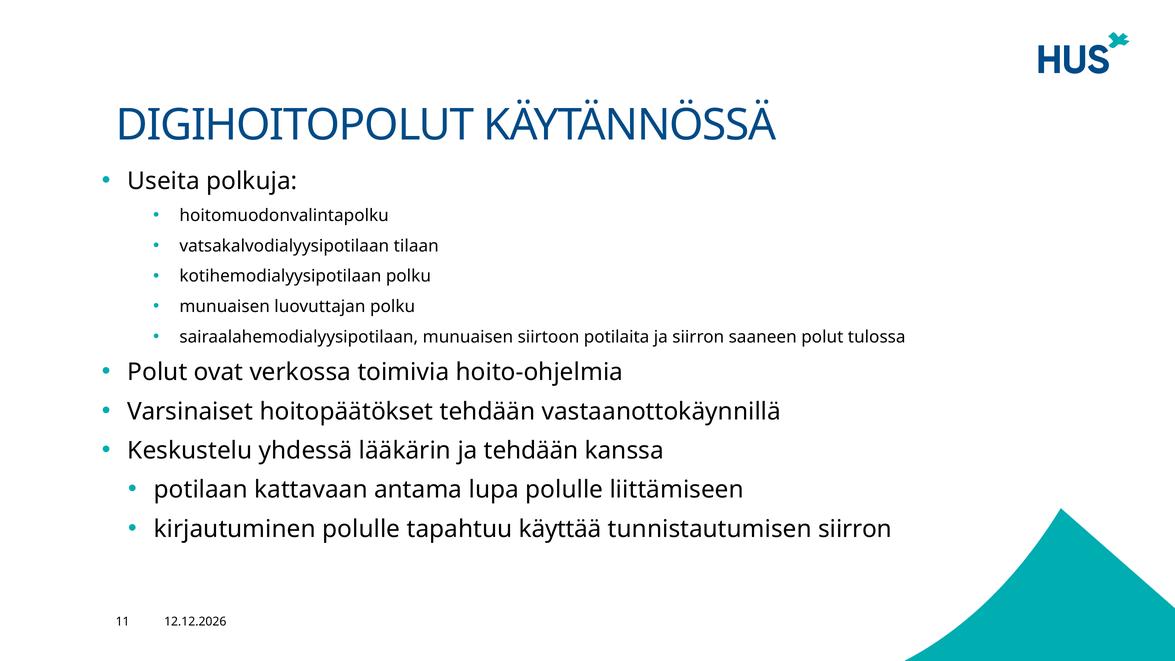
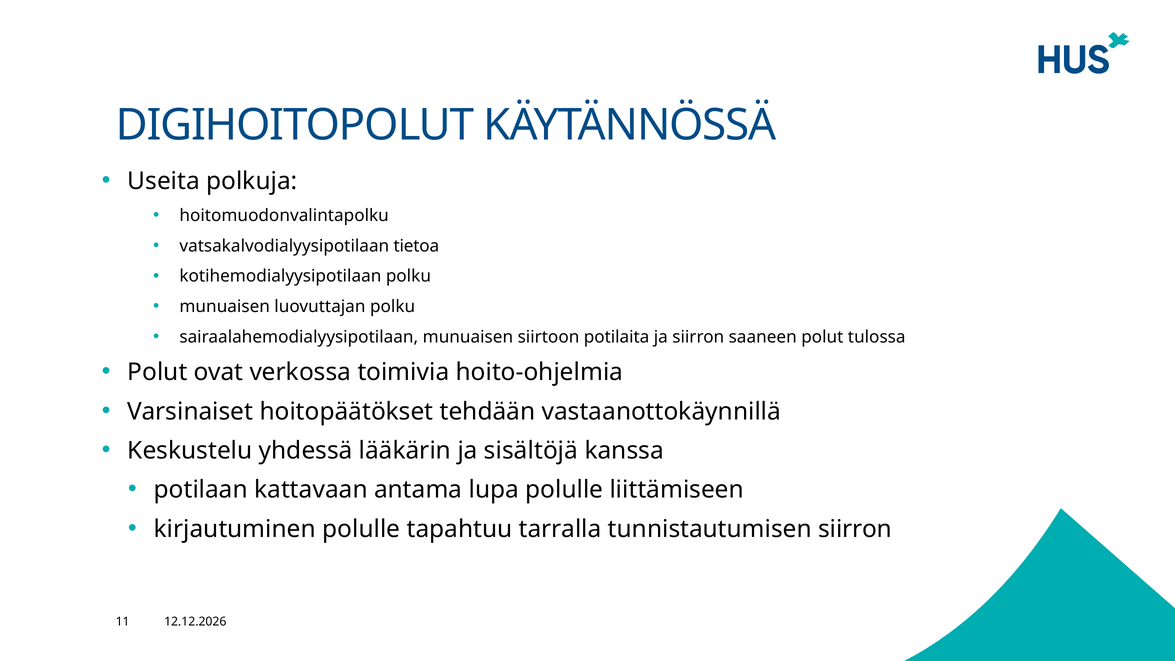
tilaan: tilaan -> tietoa (416, 246)
ja tehdään: tehdään -> sisältöjä (531, 451)
käyttää: käyttää -> tarralla (560, 529)
